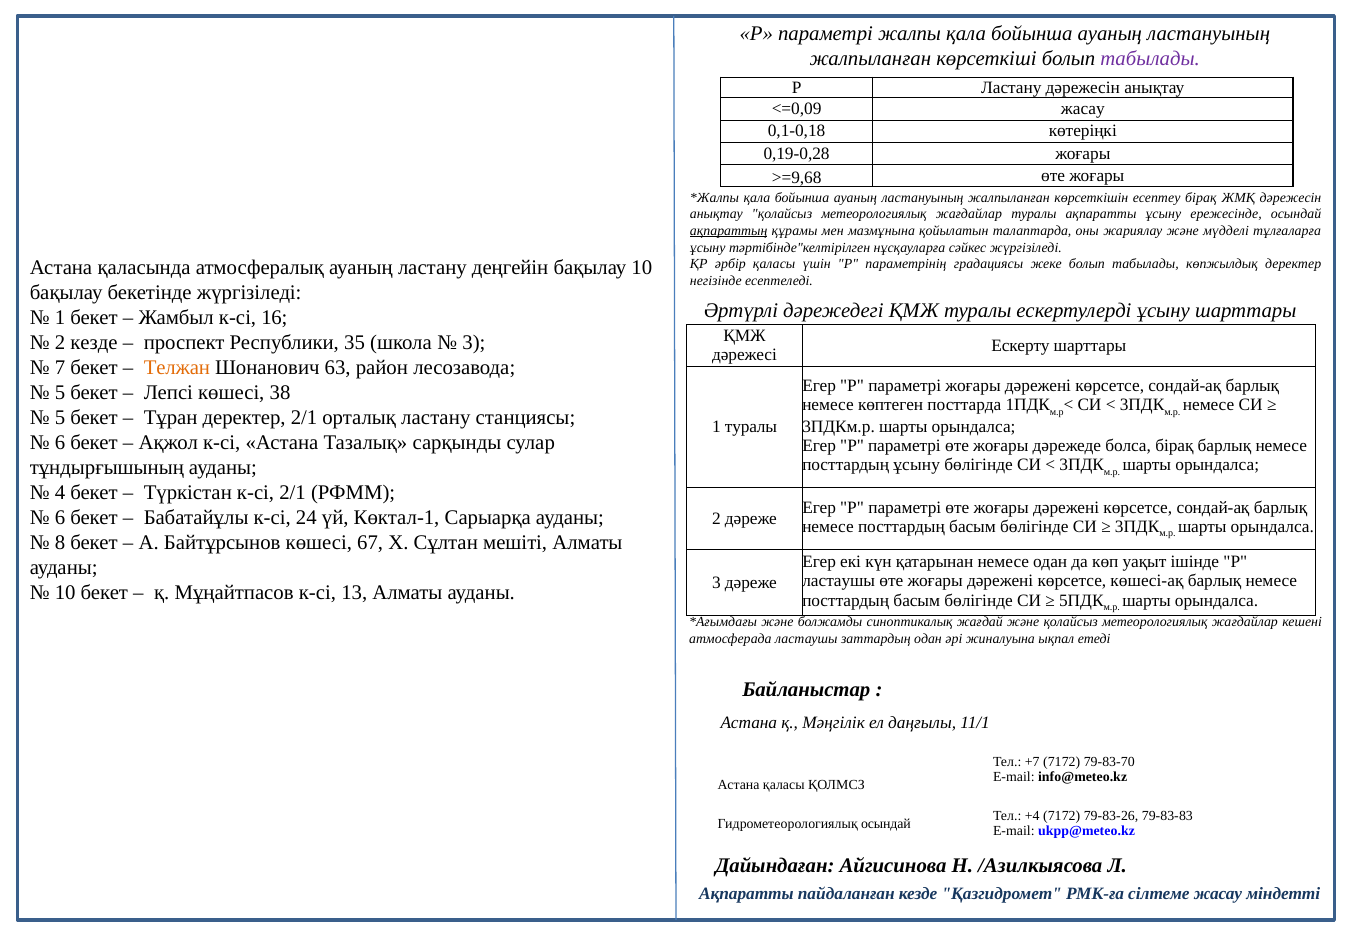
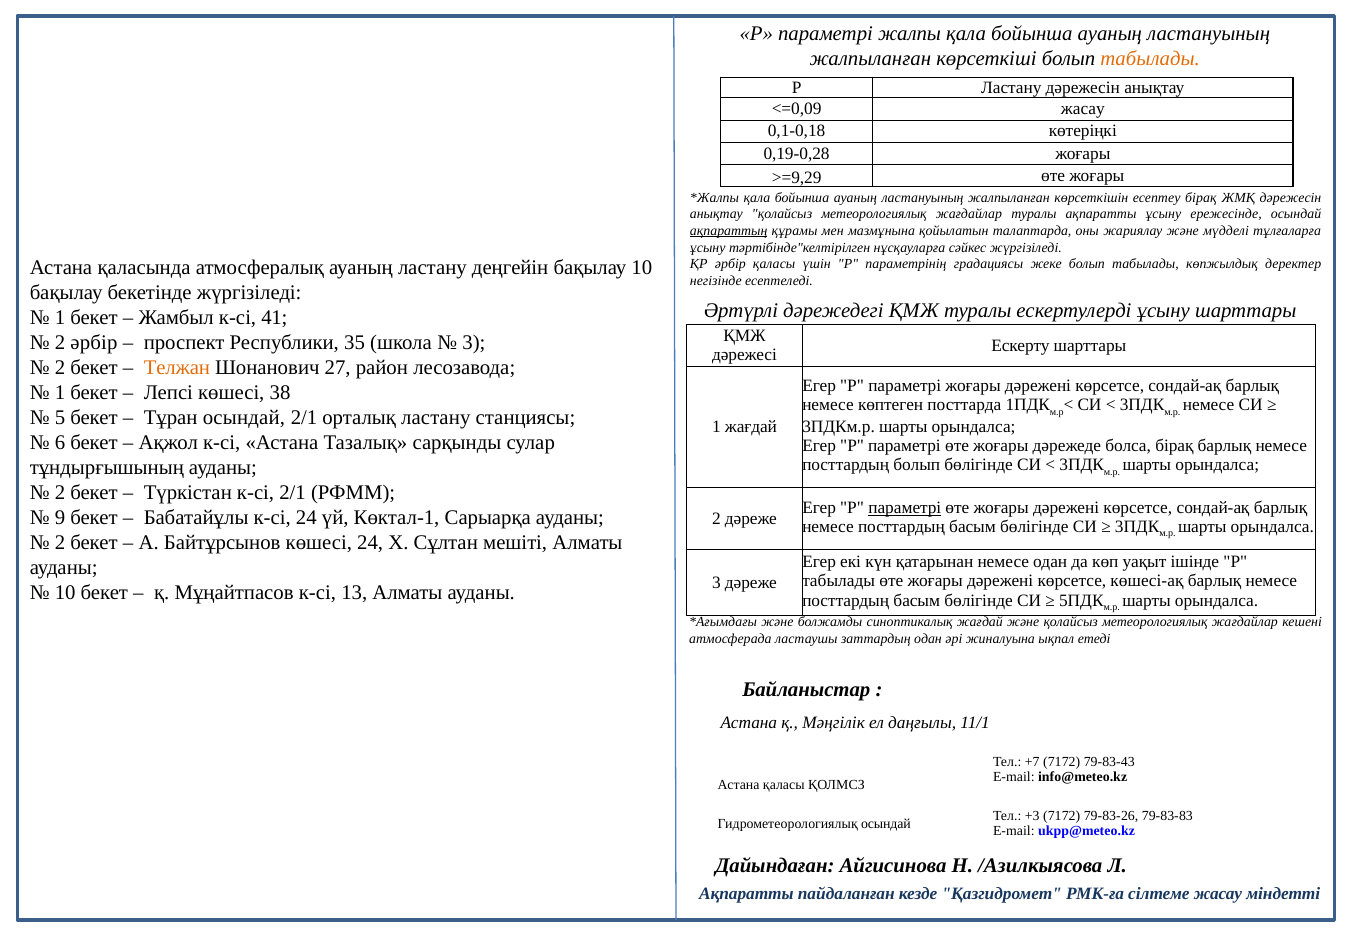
табылады colour: purple -> orange (1150, 59)
>=9,68: >=9,68 -> >=9,29 (797, 177)
16: 16 -> 41 (274, 318)
2 кезде: кезде -> әрбір (94, 343)
7: 7 -> 2 (60, 368)
63: 63 -> 27 (338, 368)
5: 5 -> 1 (60, 393)
Тұран деректер: деректер -> осындай (244, 418)
1 туралы: туралы -> жағдай (751, 427)
посттардың ұсыну: ұсыну -> болып (917, 465)
4: 4 -> 2 (60, 493)
параметрі underline: none -> present (905, 508)
6: 6 -> 9 (60, 517)
8: 8 -> 2 (60, 542)
көшесі 67: 67 -> 24 (370, 542)
ластаушы: ластаушы -> табылады (839, 581)
79-83-70: 79-83-70 -> 79-83-43 (1109, 762)
+4: +4 -> +3 (1032, 816)
